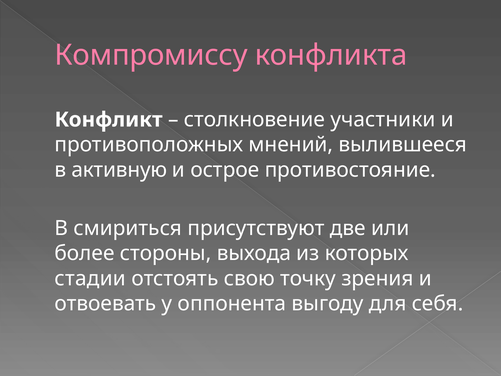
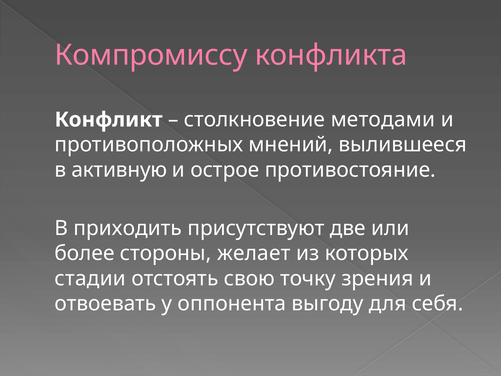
участники: участники -> методами (383, 120)
смириться: смириться -> приходить (128, 228)
выхода: выхода -> желает (254, 253)
